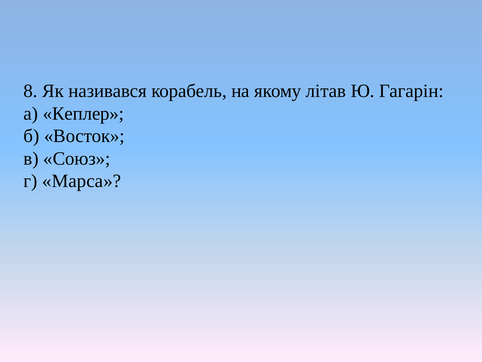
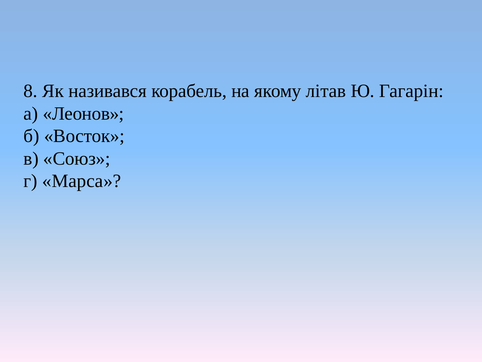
Кеплер: Кеплер -> Леонов (83, 113)
